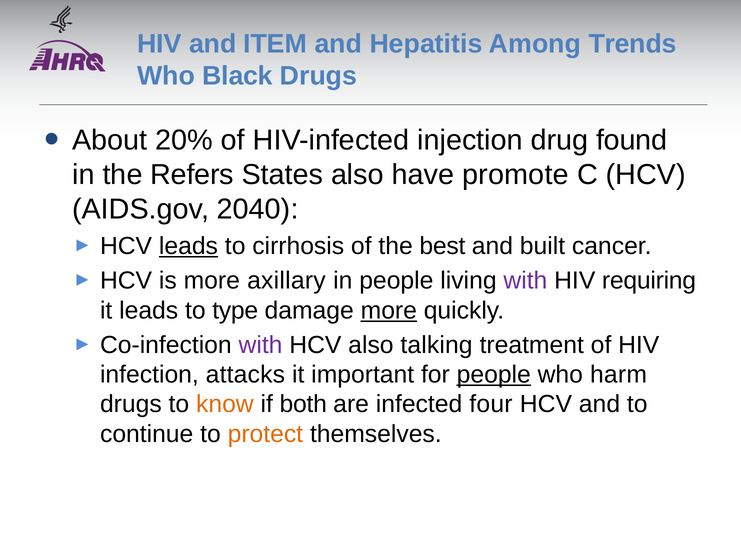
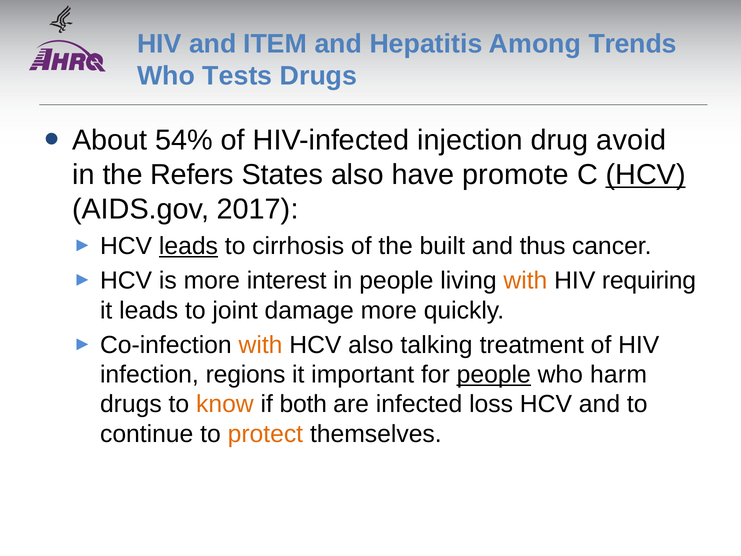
Black: Black -> Tests (237, 76)
20%: 20% -> 54% (184, 140)
found: found -> avoid (631, 140)
HCV underline: none -> present (646, 175)
2040: 2040 -> 2017 (258, 209)
best: best -> built (442, 246)
built: built -> thus (543, 246)
axillary: axillary -> interest (287, 281)
with colour: purple -> orange (525, 281)
type: type -> joint (235, 310)
more underline: present -> none (389, 310)
with colour: purple -> orange (261, 345)
attacks: attacks -> regions (246, 374)
four: four -> loss (491, 404)
